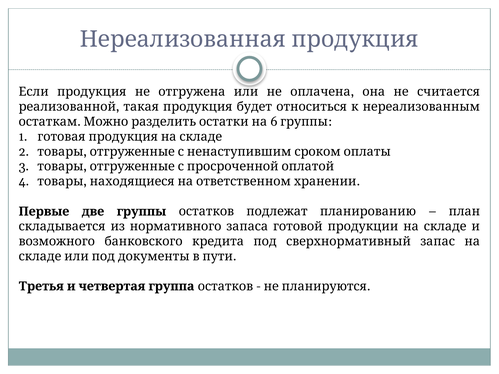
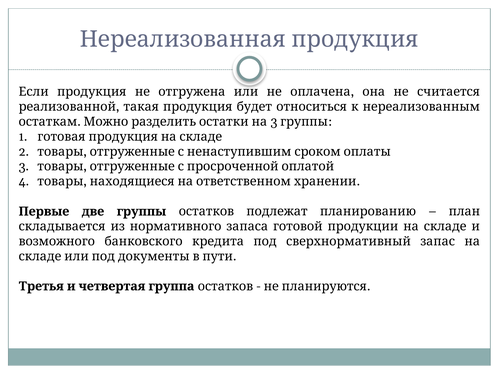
6: 6 -> 3 (274, 122)
